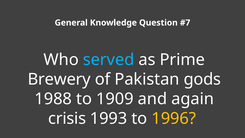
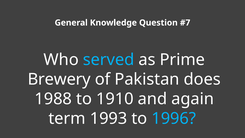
gods: gods -> does (202, 79)
1909: 1909 -> 1910 (115, 99)
crisis: crisis -> term (67, 118)
1996 colour: yellow -> light blue (174, 118)
